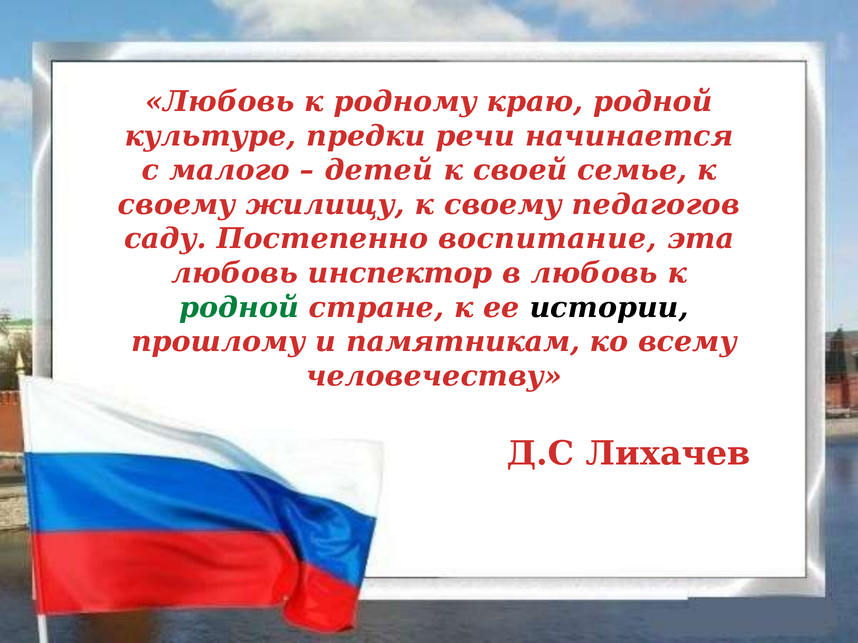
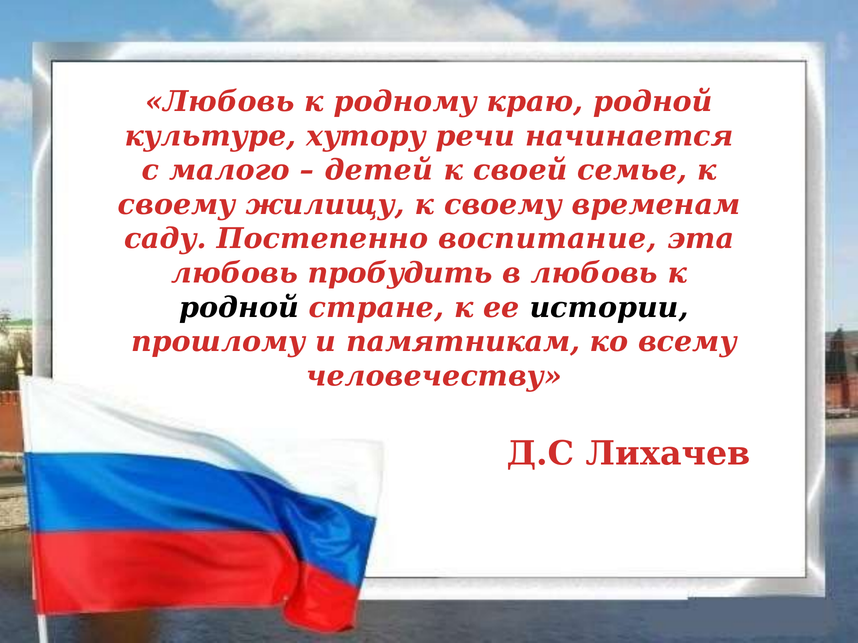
предки: предки -> хутору (366, 136)
педагогов: педагогов -> временам (656, 205)
инспектор: инспектор -> пробудить (400, 274)
родной colour: green -> black (239, 308)
